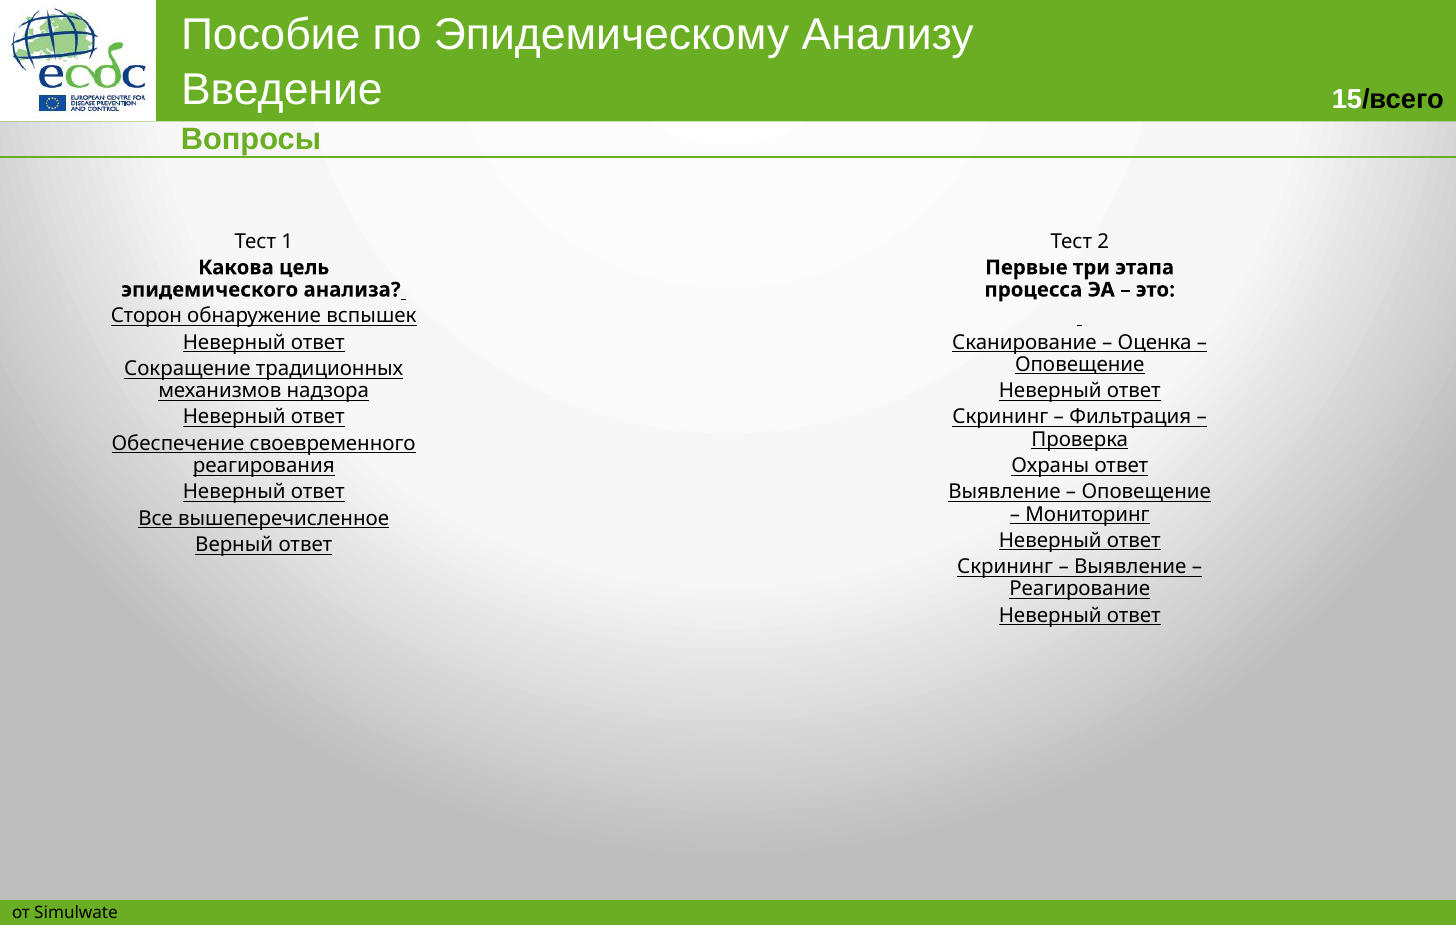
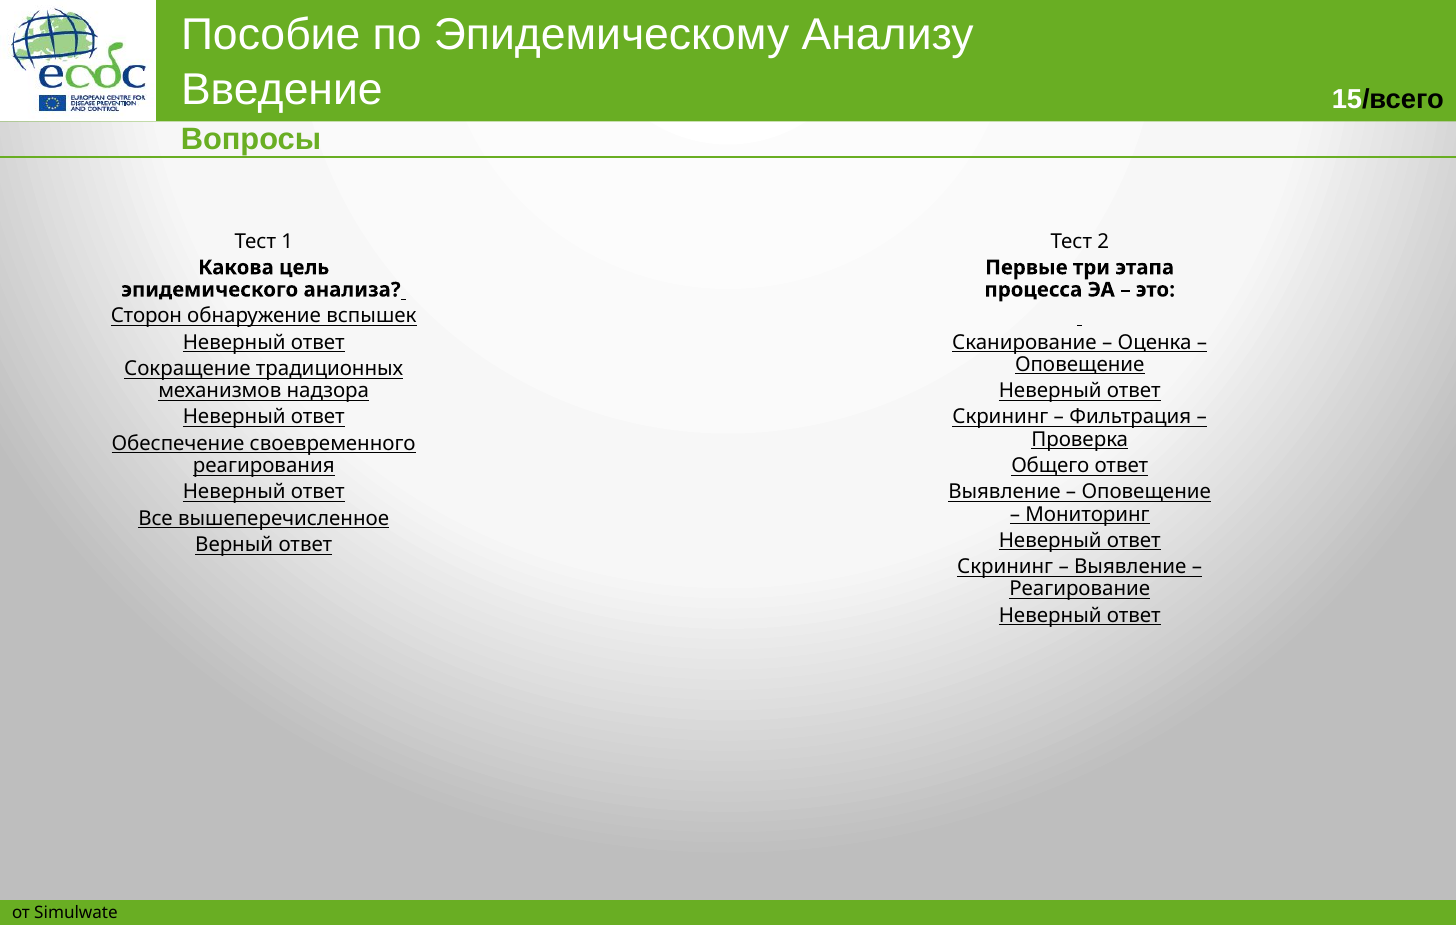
Охраны: Охраны -> Общего (1050, 465)
